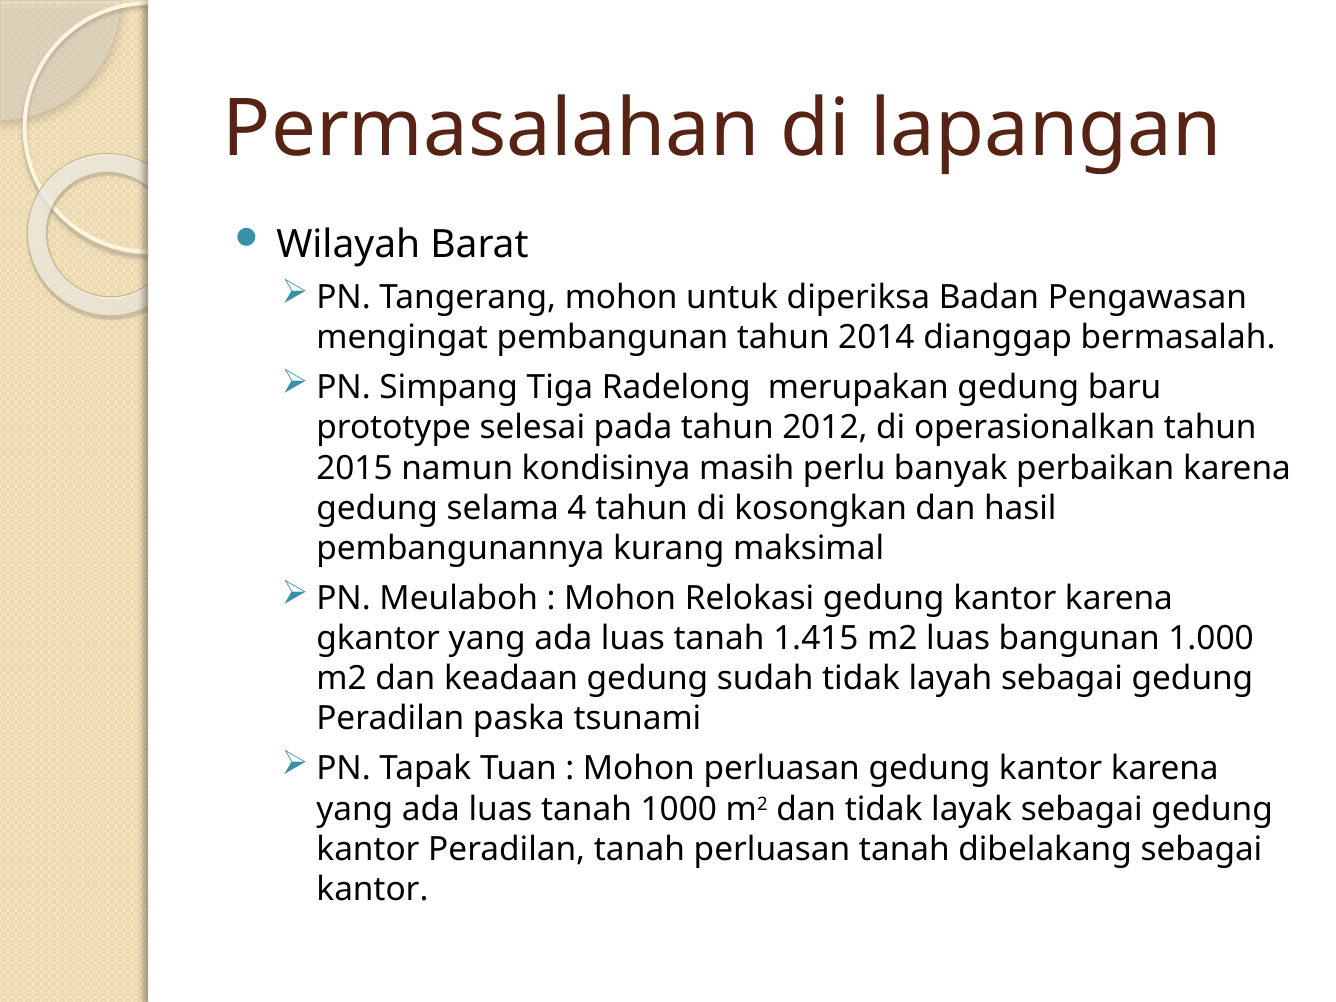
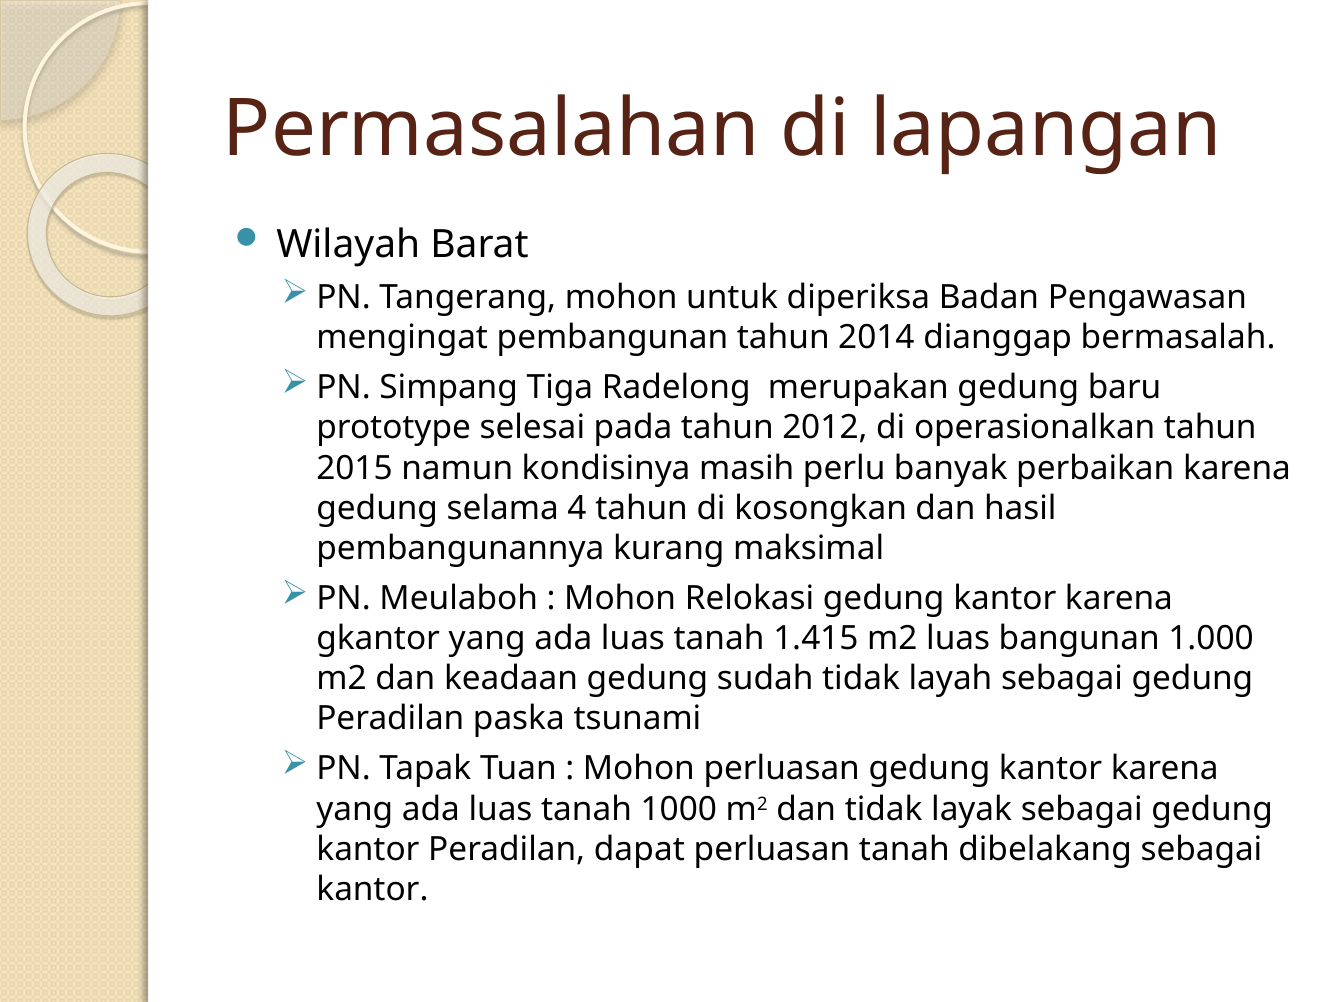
Peradilan tanah: tanah -> dapat (639, 849)
